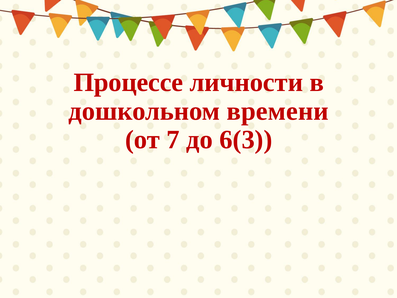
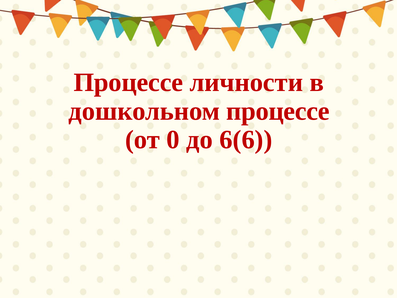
дошкольном времени: времени -> процессе (278, 111)
7: 7 -> 0 (173, 140)
6(3: 6(3 -> 6(6 (246, 140)
